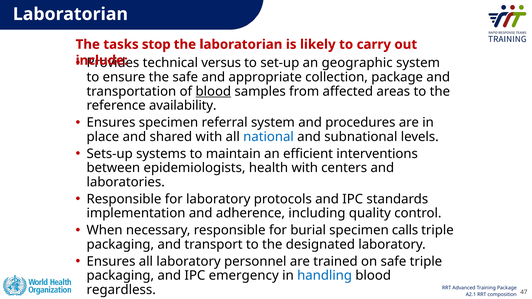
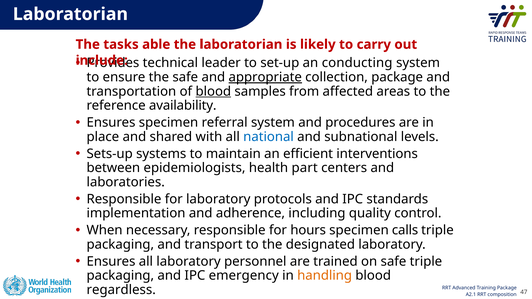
stop: stop -> able (156, 44)
versus: versus -> leader (221, 63)
geographic: geographic -> conducting (357, 63)
appropriate underline: none -> present (265, 77)
health with: with -> part (305, 168)
burial: burial -> hours (308, 230)
handling colour: blue -> orange (325, 276)
